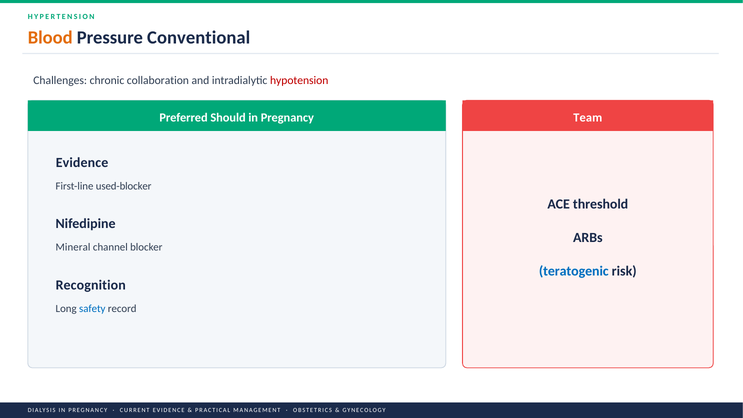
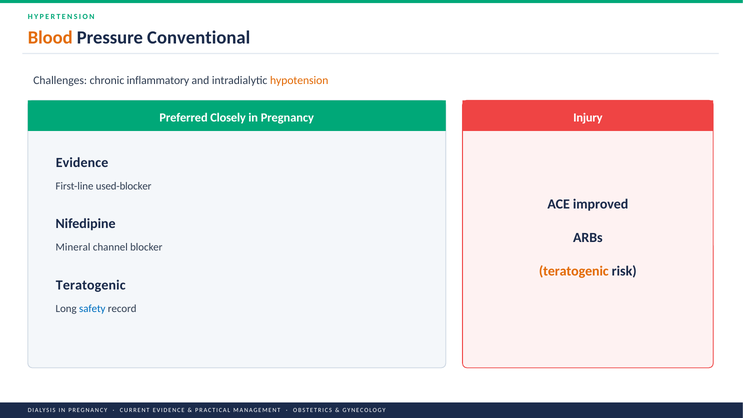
collaboration: collaboration -> inflammatory (158, 80)
hypotension colour: red -> orange (299, 80)
Should: Should -> Closely (228, 118)
Team: Team -> Injury (588, 118)
threshold: threshold -> improved (601, 204)
teratogenic colour: blue -> orange (574, 271)
Recognition: Recognition -> Teratogenic (91, 285)
